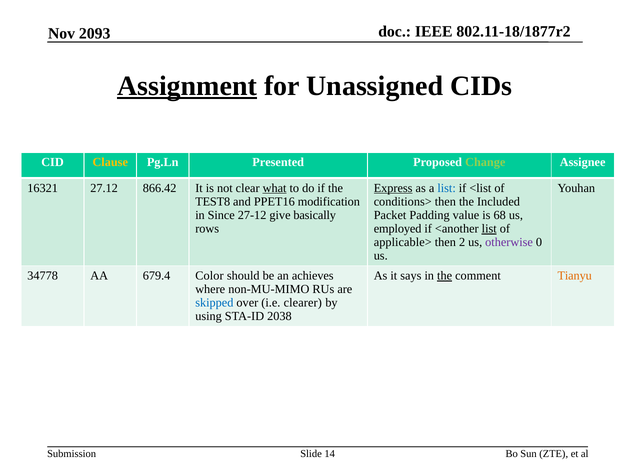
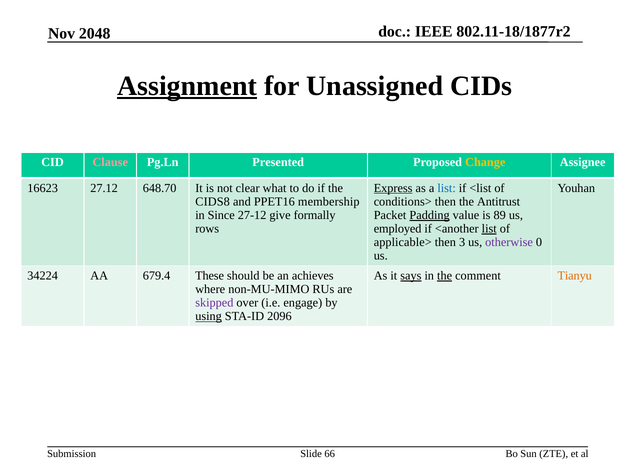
2093: 2093 -> 2048 (95, 34)
Clause colour: yellow -> pink (110, 162)
Change colour: light green -> yellow (485, 162)
16321: 16321 -> 16623 (43, 188)
866.42: 866.42 -> 648.70 (160, 188)
what underline: present -> none (275, 188)
TEST8: TEST8 -> CIDS8 (213, 201)
modification: modification -> membership (329, 201)
Included: Included -> Antitrust (499, 201)
basically: basically -> formally (315, 215)
Padding underline: none -> present (430, 215)
68: 68 -> 89 (500, 215)
2: 2 -> 3 (462, 242)
34778: 34778 -> 34224 (43, 275)
Color: Color -> These (210, 275)
says underline: none -> present (411, 275)
skipped colour: blue -> purple (214, 302)
clearer: clearer -> engage (303, 302)
using underline: none -> present (209, 316)
2038: 2038 -> 2096 (279, 316)
14: 14 -> 66 (330, 453)
